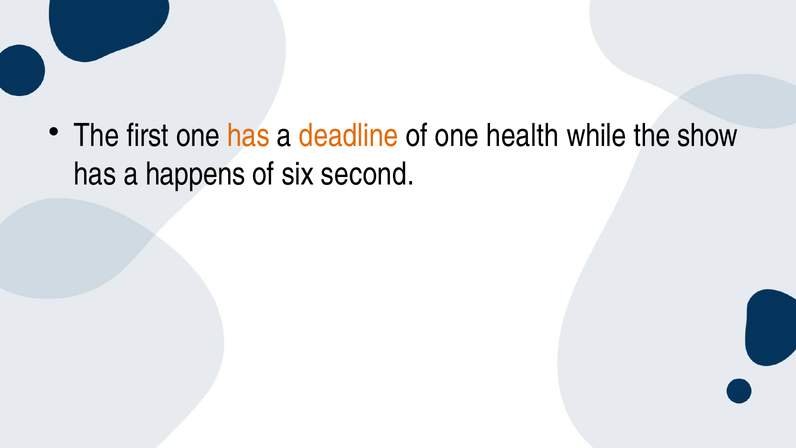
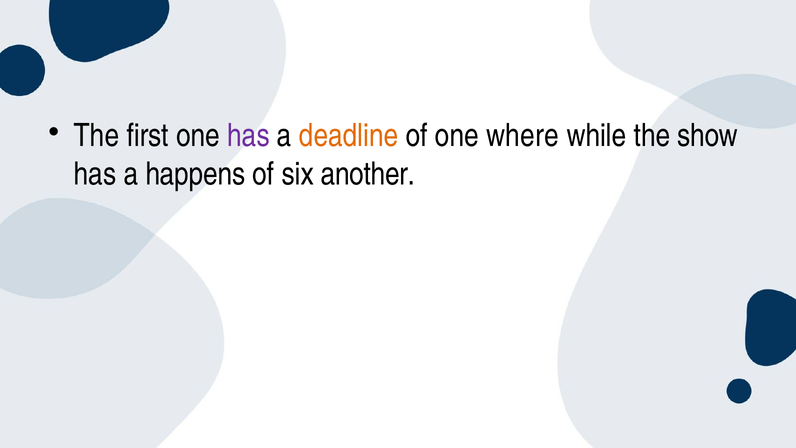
has colour: orange -> purple (249, 136)
health: health -> where (523, 136)
second: second -> another (368, 174)
